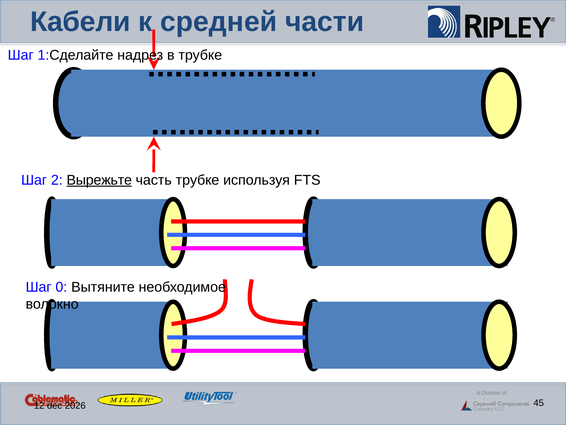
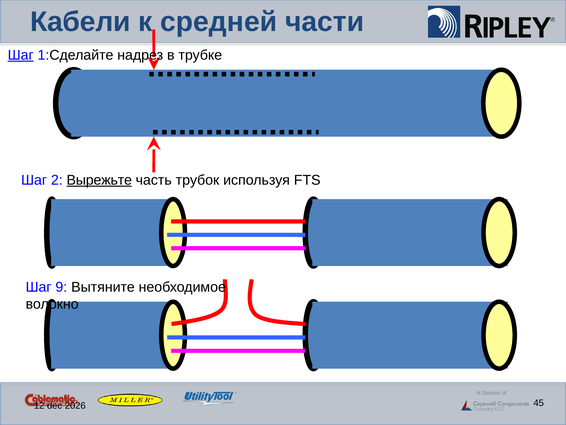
Шаг underline: none -> present (21, 55)
часть трубке: трубке -> трубок (197, 180)
0: 0 -> 9 (61, 287)
